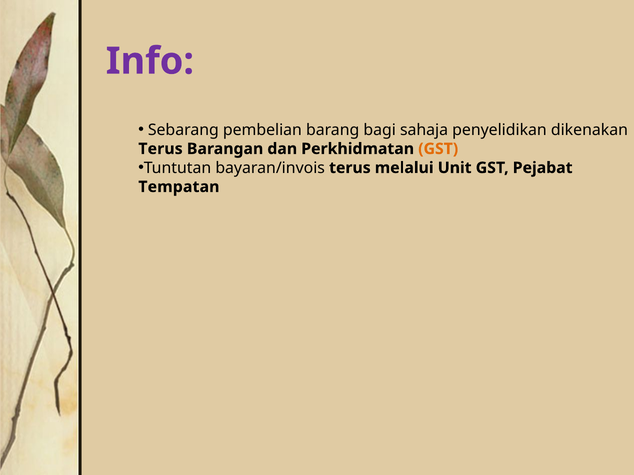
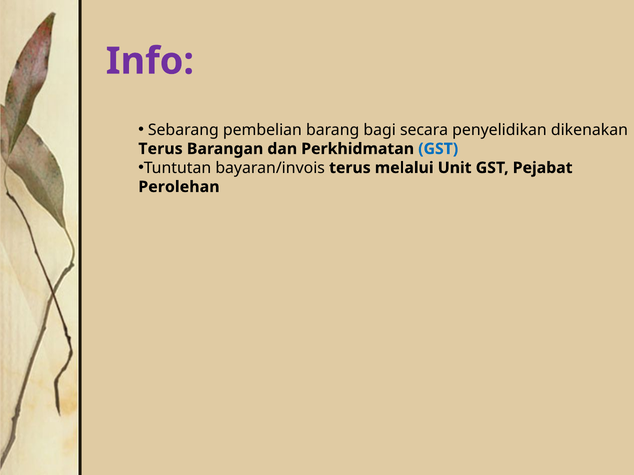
sahaja: sahaja -> secara (424, 130)
GST colour: orange -> blue (438, 149)
Tempatan: Tempatan -> Perolehan (179, 187)
